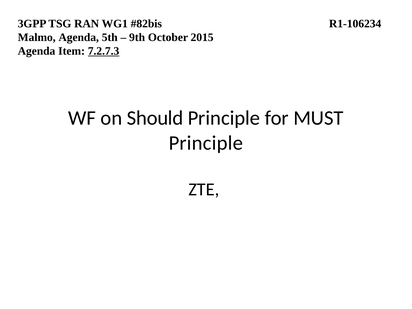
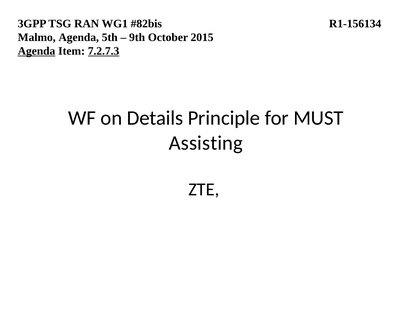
R1-106234: R1-106234 -> R1-156134 (355, 24)
Agenda underline: none -> present (37, 51)
Should: Should -> Details (155, 118)
Principle: Principle -> Assisting (206, 143)
